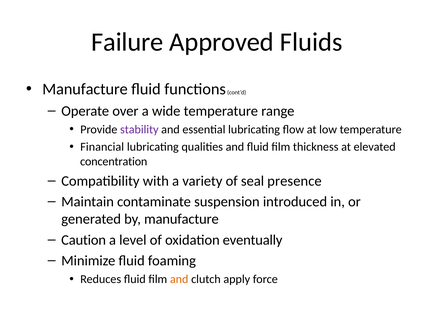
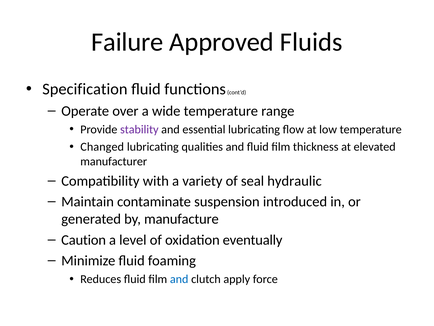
Manufacture: Manufacture -> Specification (85, 89)
Financial: Financial -> Changed (102, 147)
concentration: concentration -> manufacturer (114, 161)
presence: presence -> hydraulic (295, 181)
and colour: orange -> blue (179, 279)
